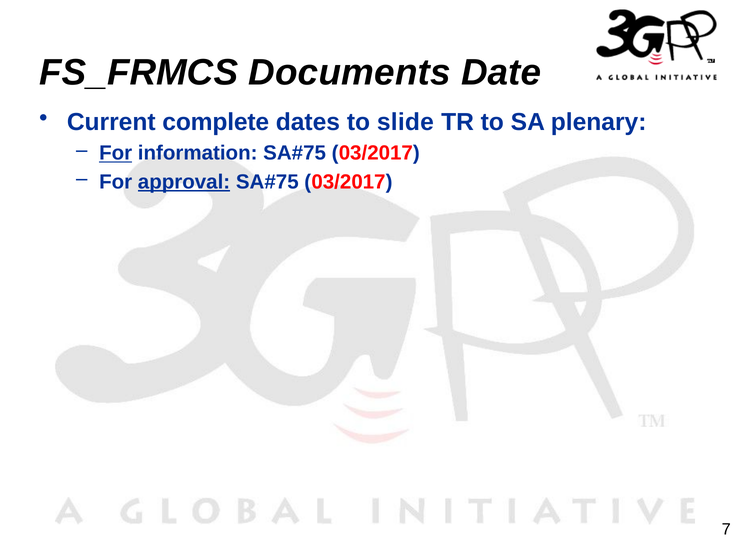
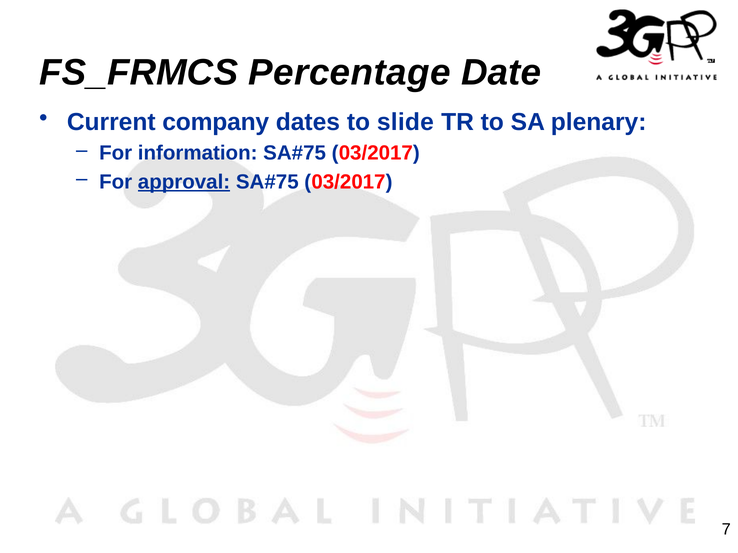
Documents: Documents -> Percentage (350, 73)
complete: complete -> company (216, 122)
For underline: present -> none (116, 153)
